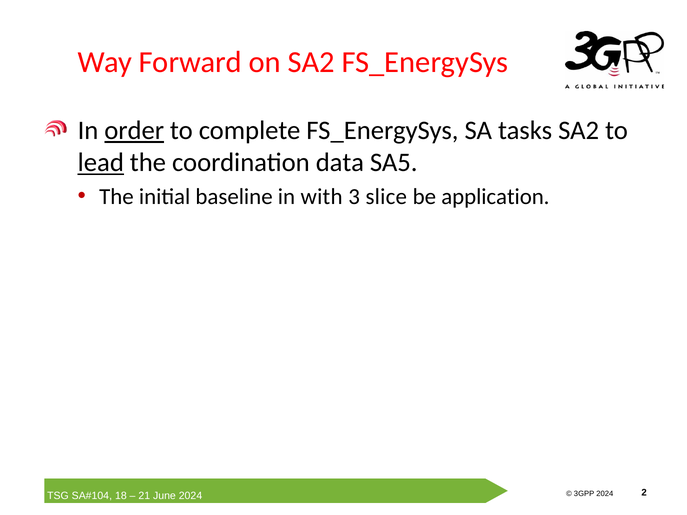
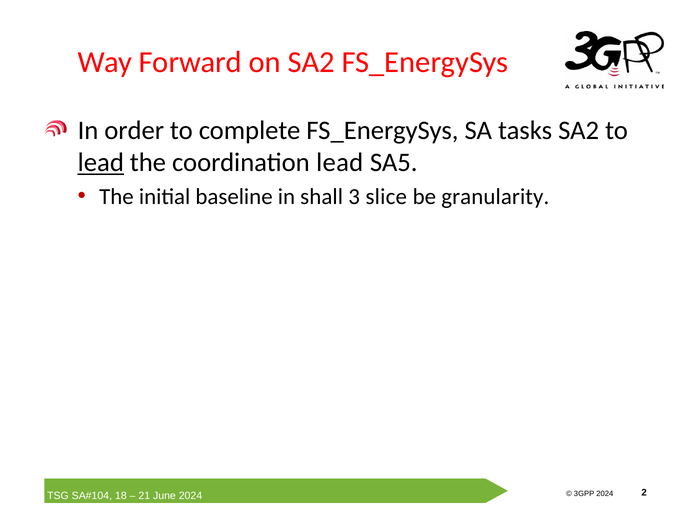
order underline: present -> none (134, 131)
coordination data: data -> lead (340, 163)
with: with -> shall (322, 197)
application: application -> granularity (495, 197)
